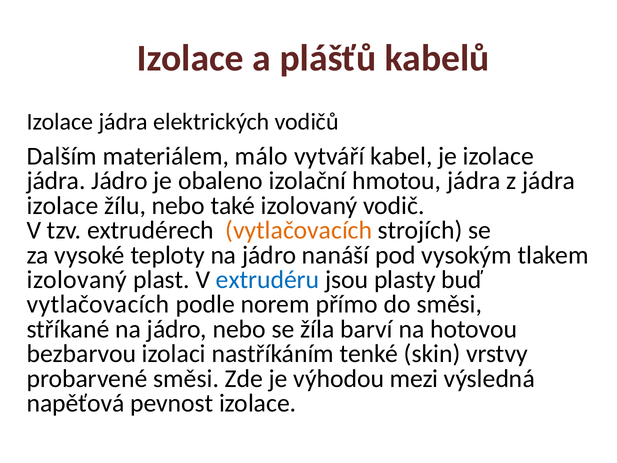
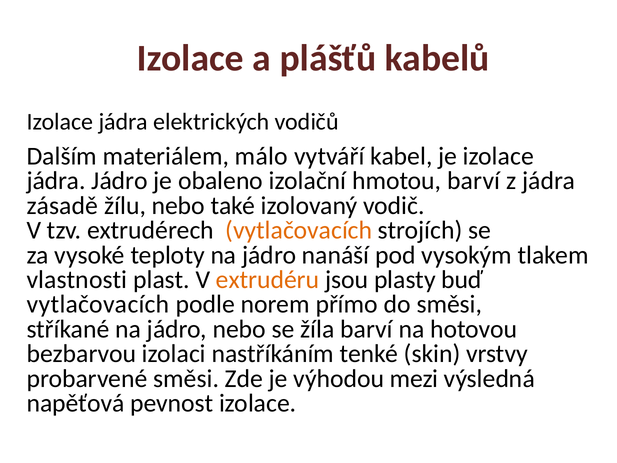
hmotou jádra: jádra -> barví (474, 181)
izolace: izolace -> zásadě (62, 206)
izolovaný: izolovaný -> vlastnosti (77, 280)
extrudéru colour: blue -> orange (268, 280)
